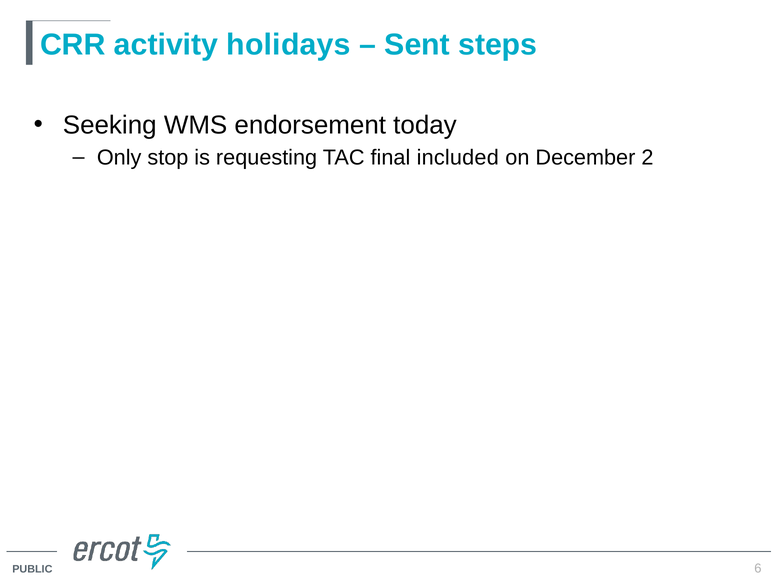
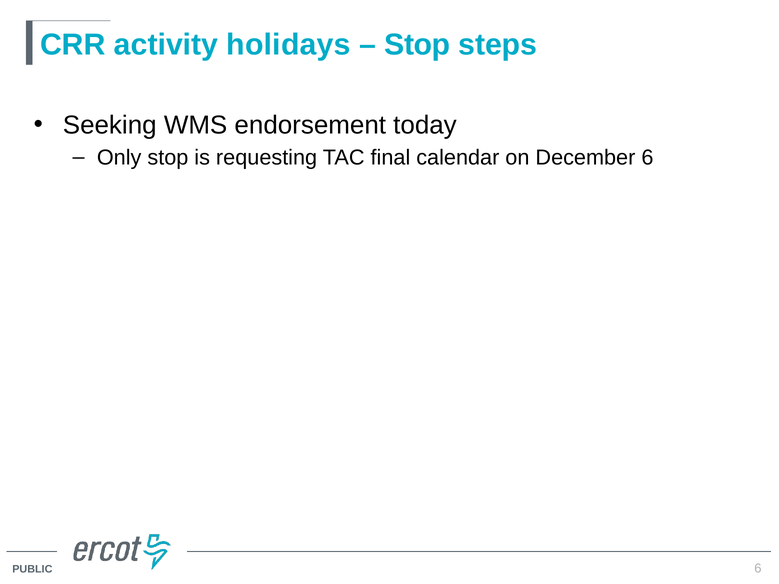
Sent: Sent -> Stop (417, 45)
included: included -> calendar (458, 158)
December 2: 2 -> 6 (647, 158)
